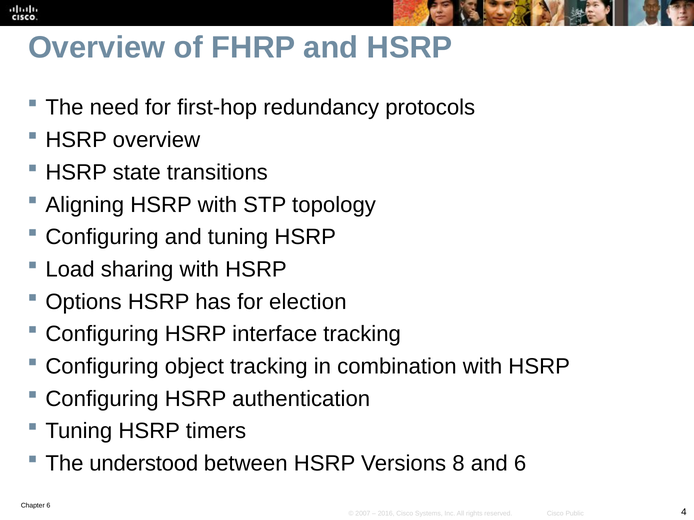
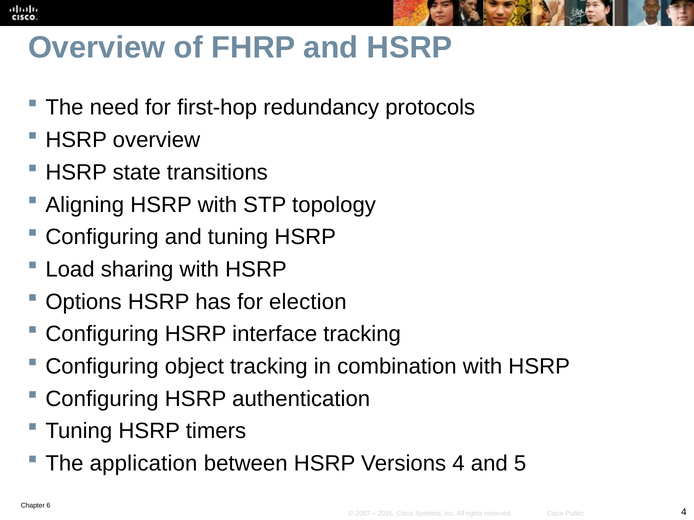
understood: understood -> application (144, 464)
Versions 8: 8 -> 4 (458, 464)
and 6: 6 -> 5 (520, 464)
